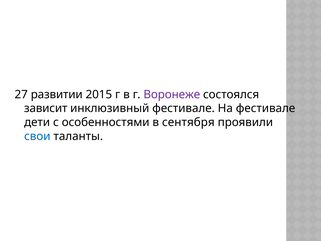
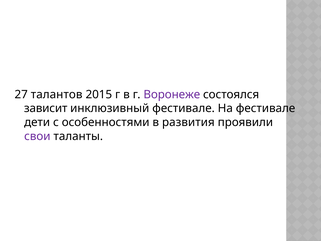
развитии: развитии -> талантов (57, 94)
сентября: сентября -> развития (188, 122)
свои colour: blue -> purple (37, 136)
